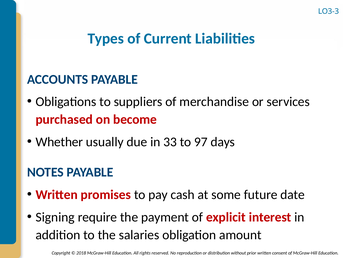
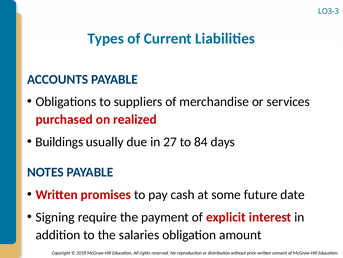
become: become -> realized (135, 119)
Whether: Whether -> Buildings (59, 141)
33: 33 -> 27 (170, 141)
97: 97 -> 84 (201, 141)
